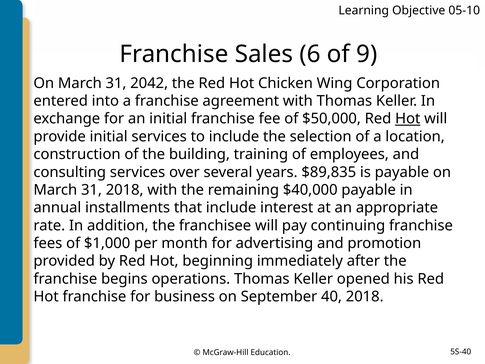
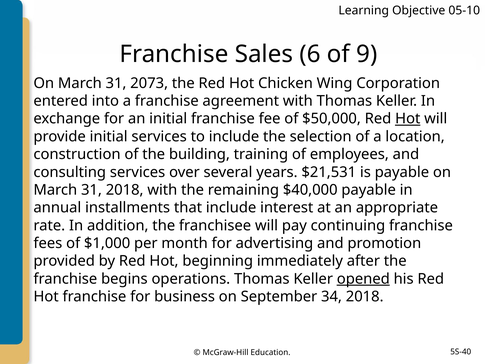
2042: 2042 -> 2073 (149, 83)
$89,835: $89,835 -> $21,531 (329, 172)
opened underline: none -> present (363, 279)
40: 40 -> 34 (332, 296)
